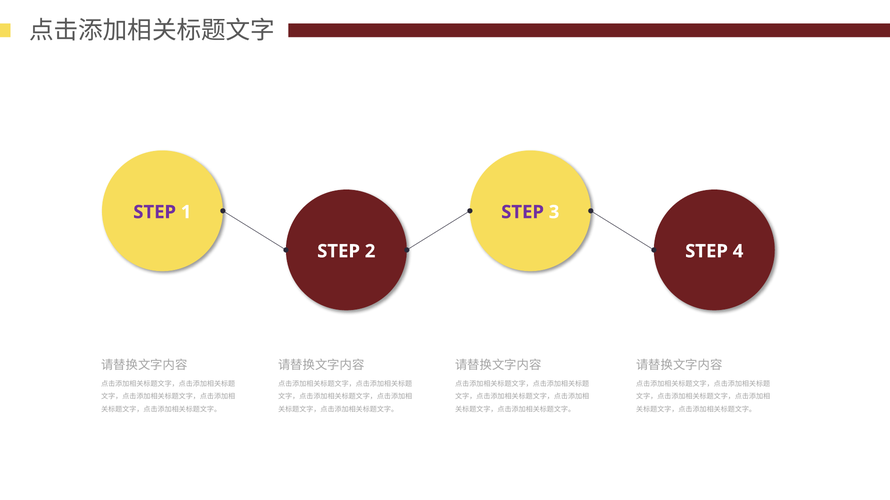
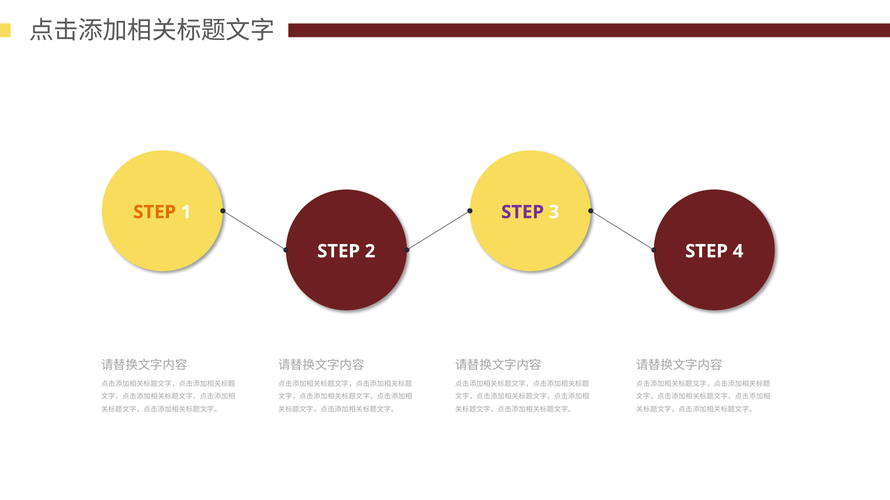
STEP colour: purple -> orange (155, 212)
